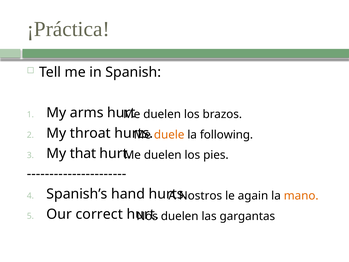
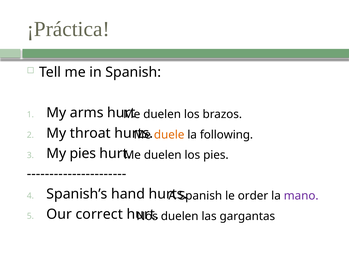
My that: that -> pies (83, 153)
Nostros: Nostros -> Spanish (200, 196)
again: again -> order (253, 196)
mano colour: orange -> purple (301, 196)
